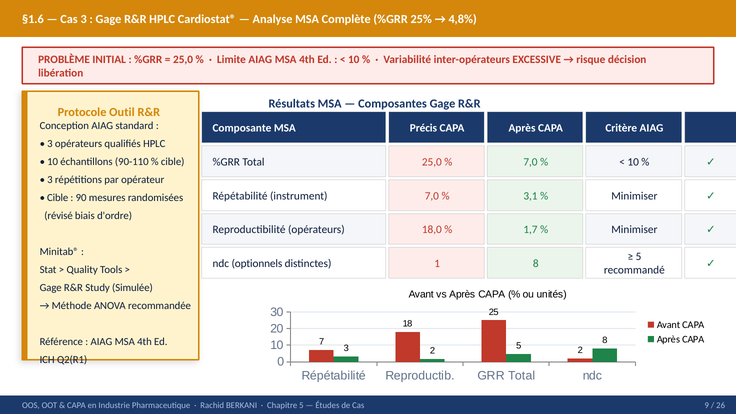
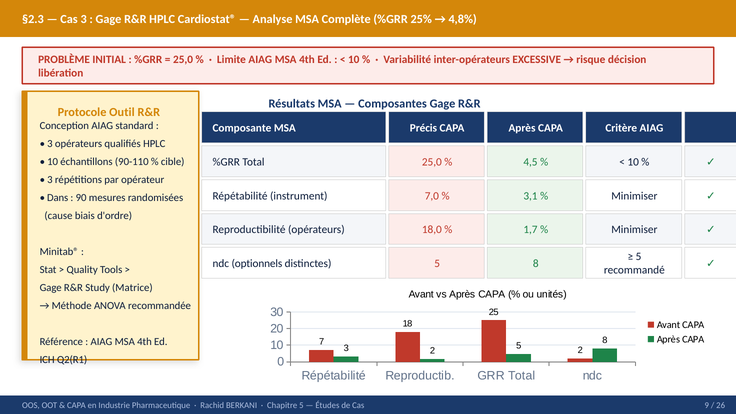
§1.6: §1.6 -> §2.3 (33, 19)
7,0: 7,0 -> 4,5 (530, 162)
Cible: Cible -> Dans (58, 198)
révisé: révisé -> cause (58, 216)
distinctes 1: 1 -> 5 (437, 264)
Simulée: Simulée -> Matrice (132, 288)
